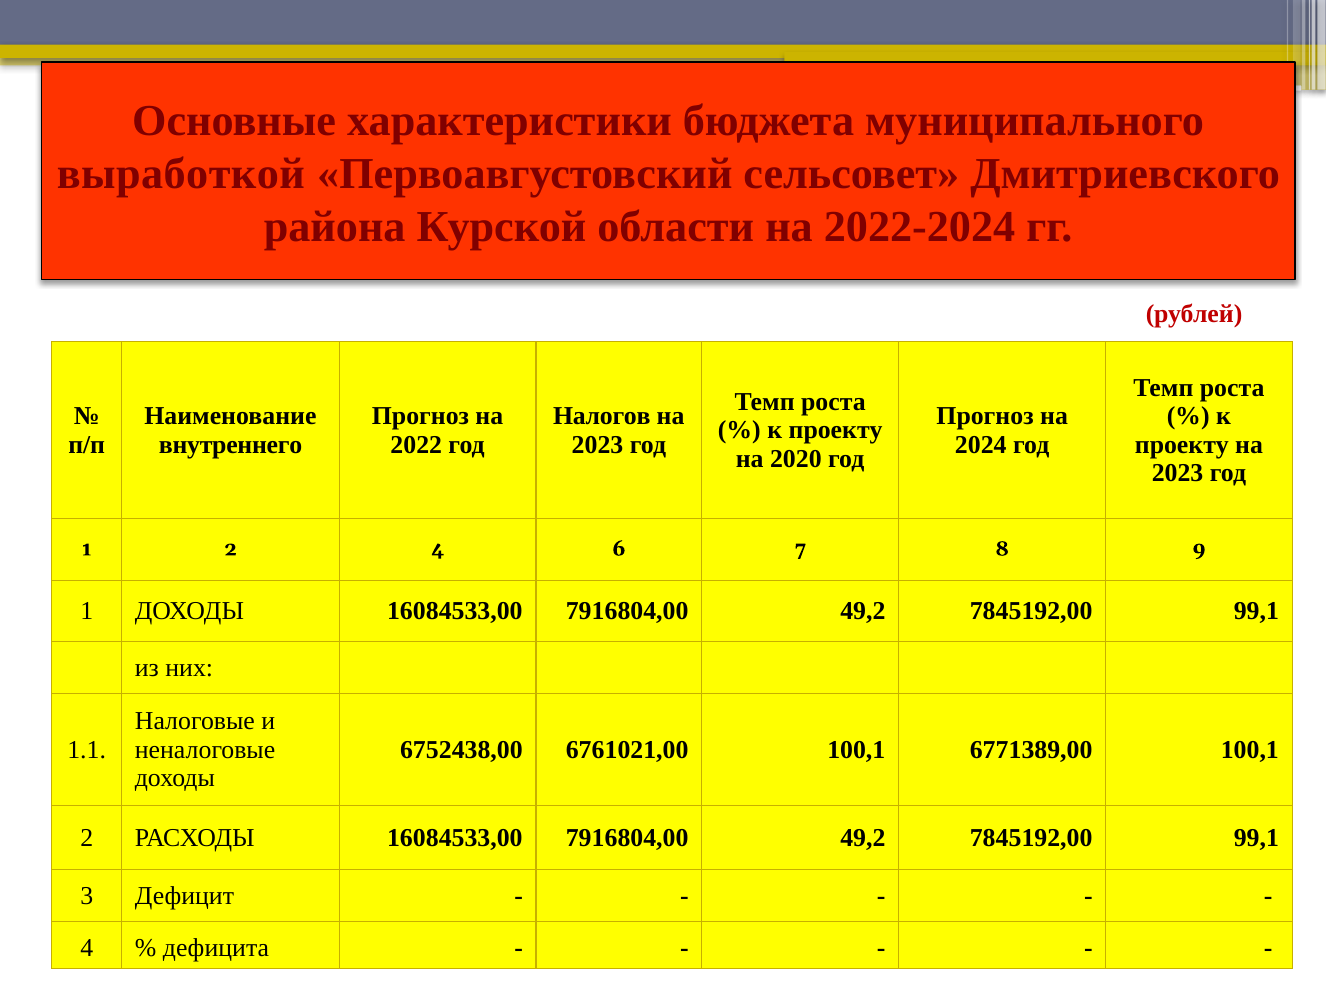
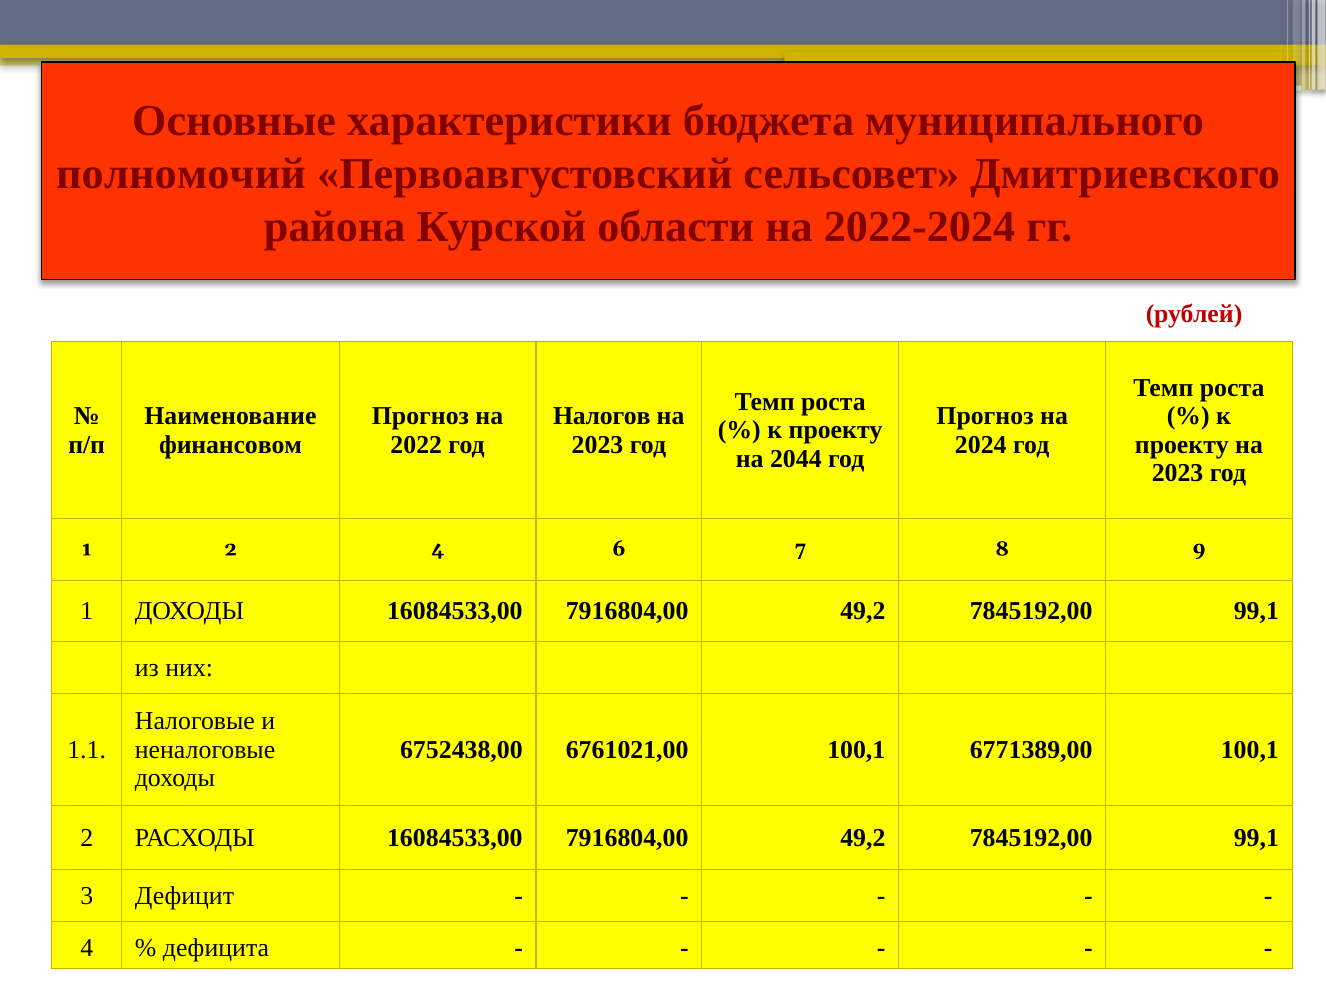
выработкой: выработкой -> полномочий (181, 174)
внутреннего: внутреннего -> финансовом (230, 445)
2020: 2020 -> 2044 (796, 459)
